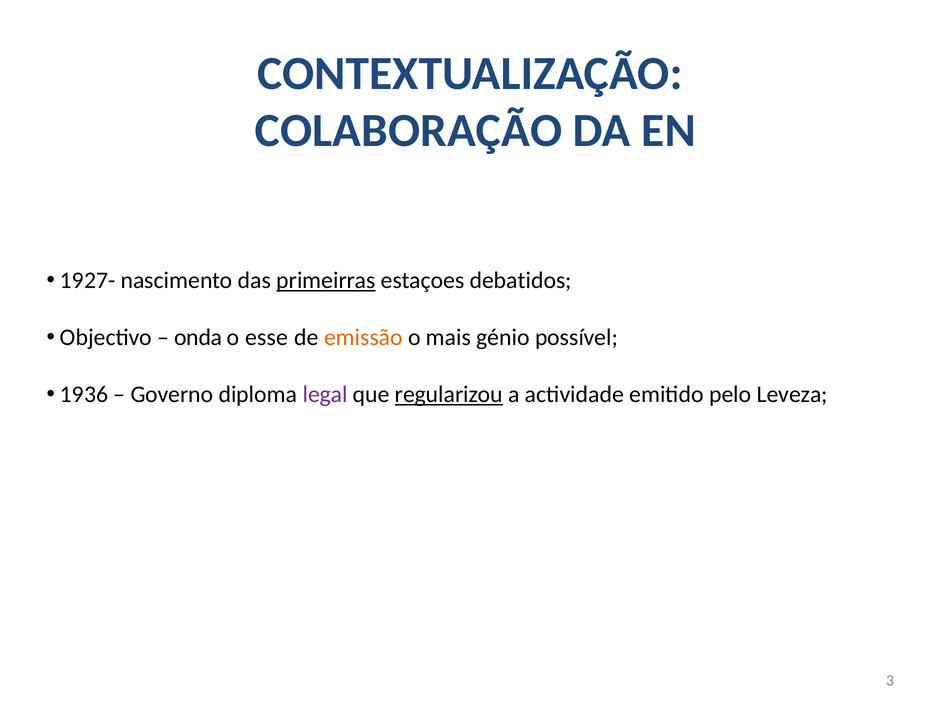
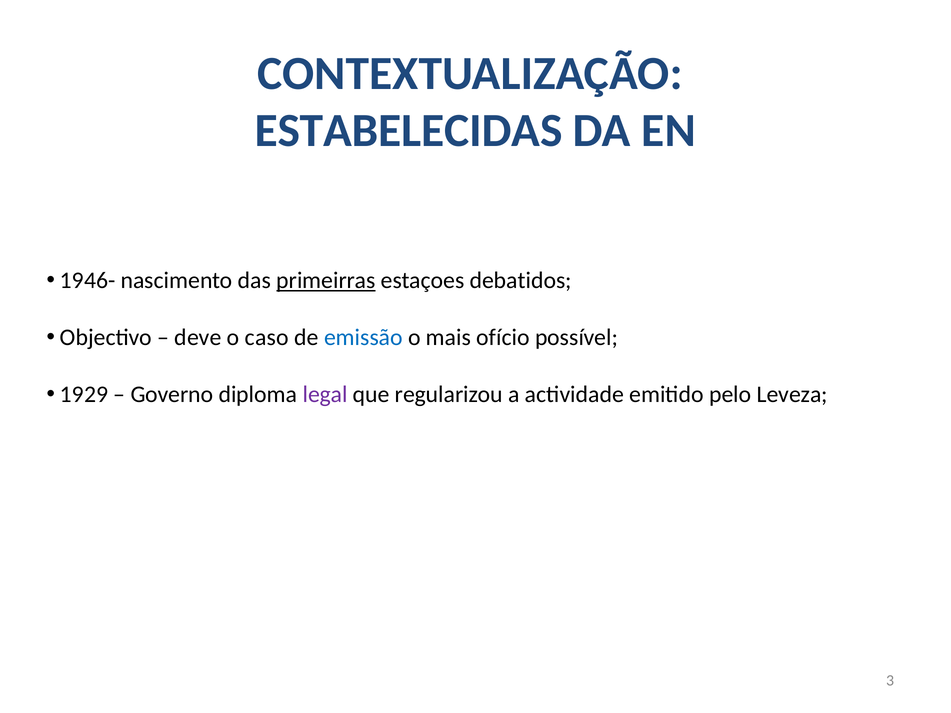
COLABORAÇÃO: COLABORAÇÃO -> ESTABELECIDAS (409, 131)
1927-: 1927- -> 1946- (88, 281)
onda: onda -> deve (198, 338)
esse: esse -> caso (267, 338)
emissão colour: orange -> blue (363, 338)
génio: génio -> ofício (503, 338)
1936: 1936 -> 1929 (84, 395)
regularizou underline: present -> none (449, 395)
